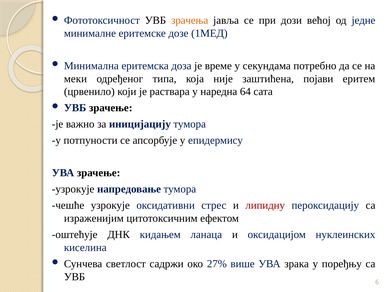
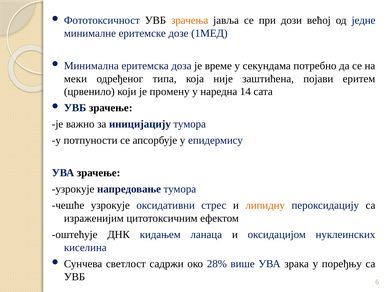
раствара: раствара -> промену (170, 92)
64: 64 -> 14 (245, 92)
липидну colour: red -> orange (265, 206)
27%: 27% -> 28% (217, 264)
